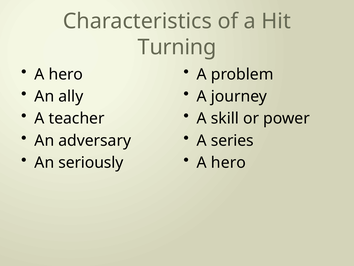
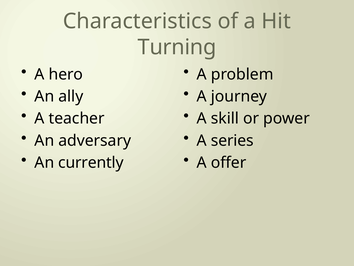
seriously: seriously -> currently (91, 162)
hero: hero -> offer (229, 162)
